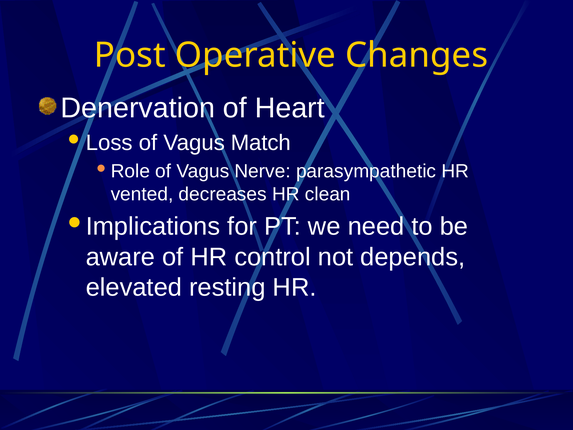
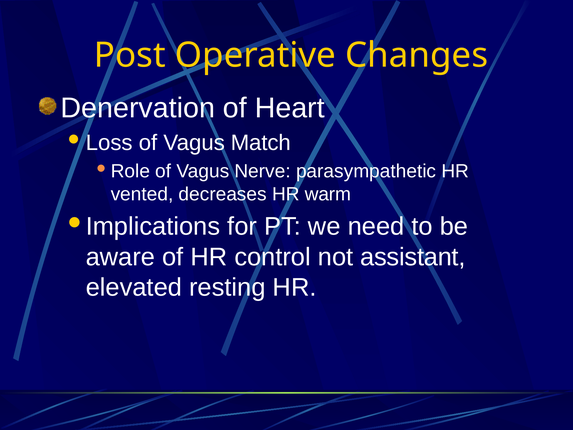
clean: clean -> warm (328, 194)
depends: depends -> assistant (413, 257)
